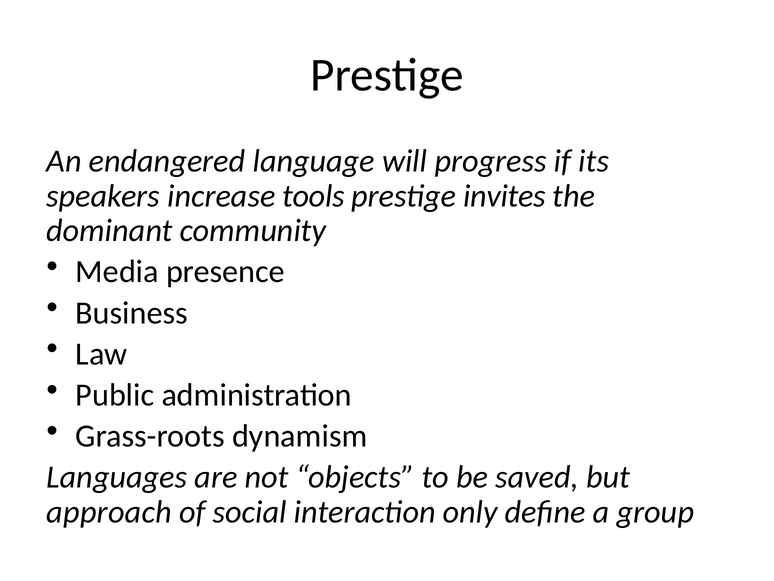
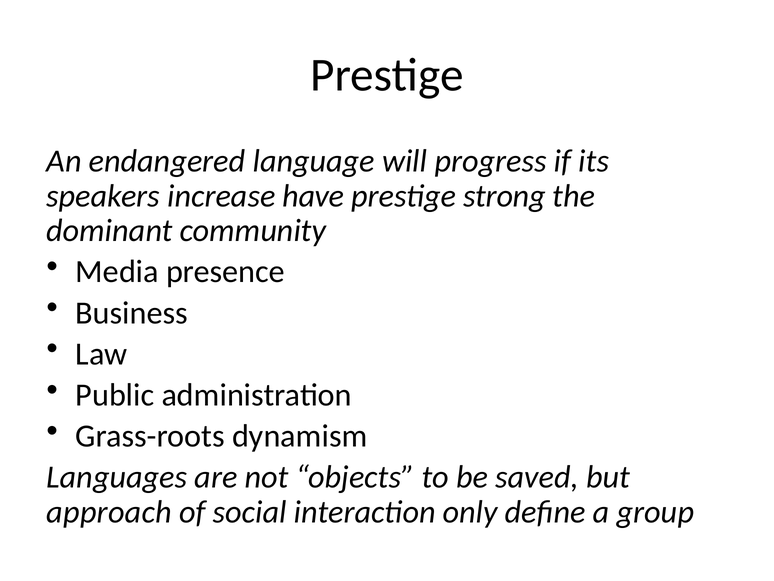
tools: tools -> have (313, 196)
invites: invites -> strong (504, 196)
